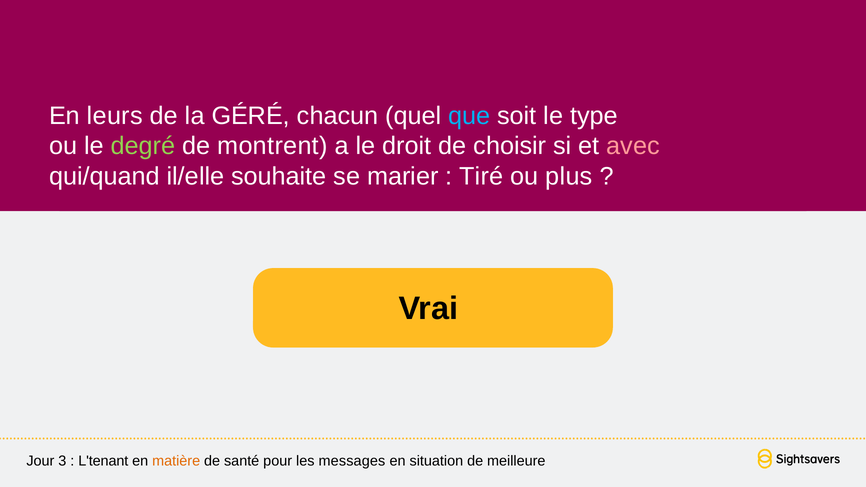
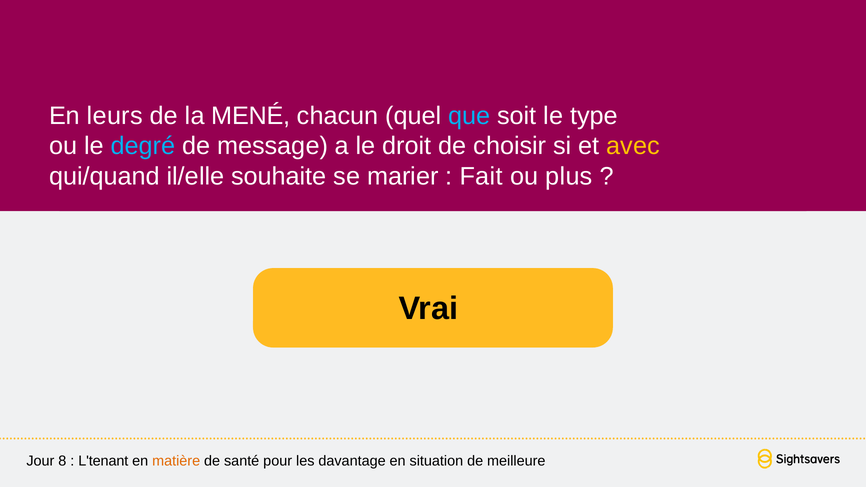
GÉRÉ: GÉRÉ -> MENÉ (251, 116)
degré colour: light green -> light blue (143, 146)
montrent: montrent -> message (273, 146)
avec colour: pink -> yellow (633, 146)
Tiré: Tiré -> Fait (481, 176)
3: 3 -> 8 (62, 461)
messages: messages -> davantage (352, 461)
